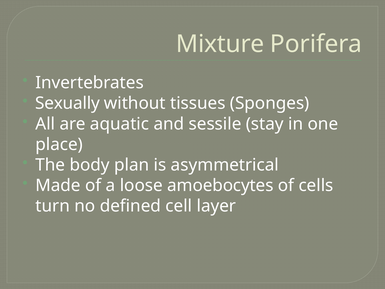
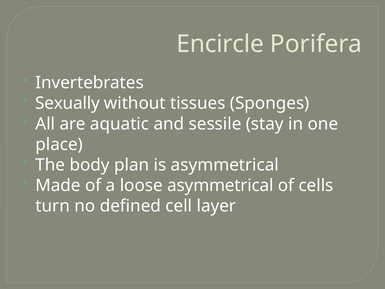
Mixture: Mixture -> Encircle (220, 44)
loose amoebocytes: amoebocytes -> asymmetrical (220, 185)
